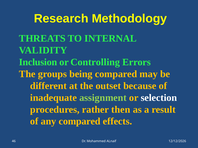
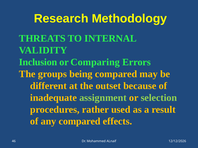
Controlling: Controlling -> Comparing (95, 62)
selection colour: white -> light green (159, 98)
then: then -> used (121, 110)
